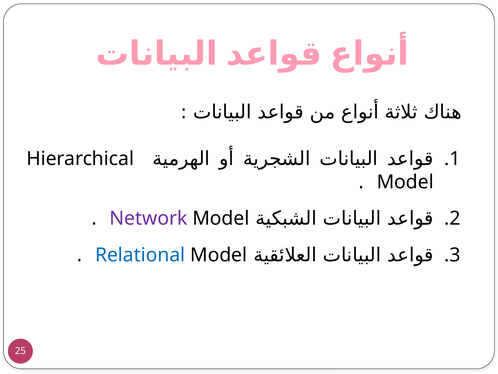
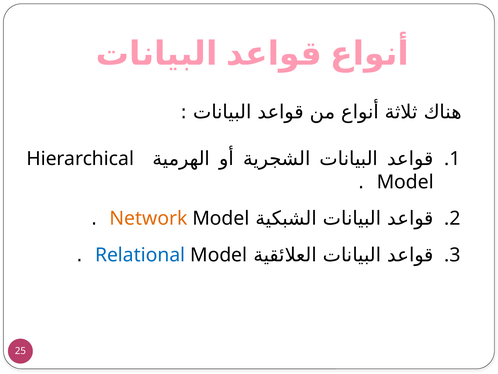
Network colour: purple -> orange (149, 218)
